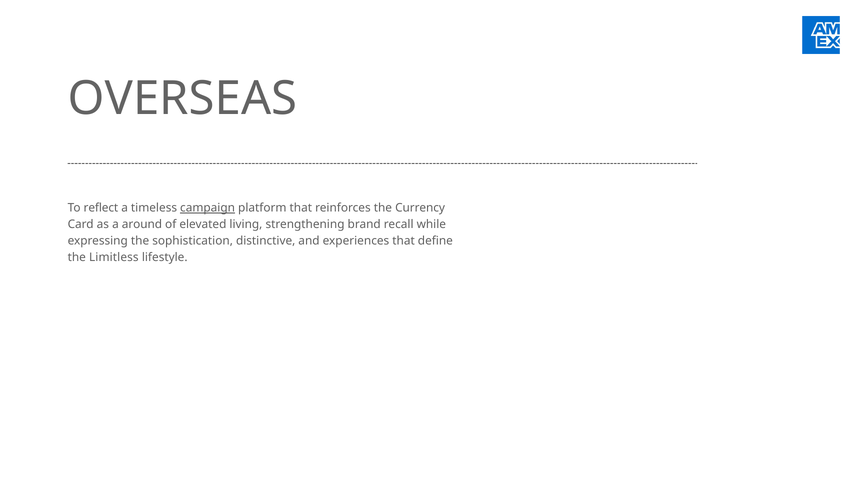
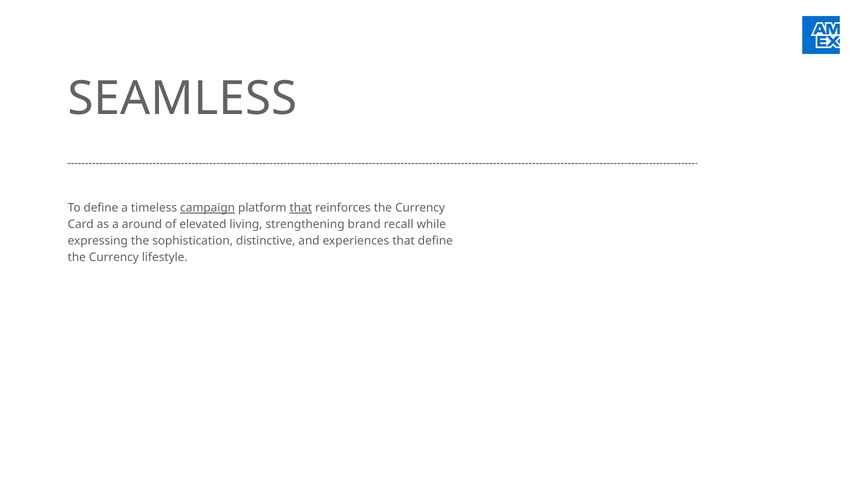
OVERSEAS: OVERSEAS -> SEAMLESS (182, 99)
To reflect: reflect -> define (101, 208)
that underline: none -> present (301, 208)
Limitless: Limitless -> Currency (114, 257)
